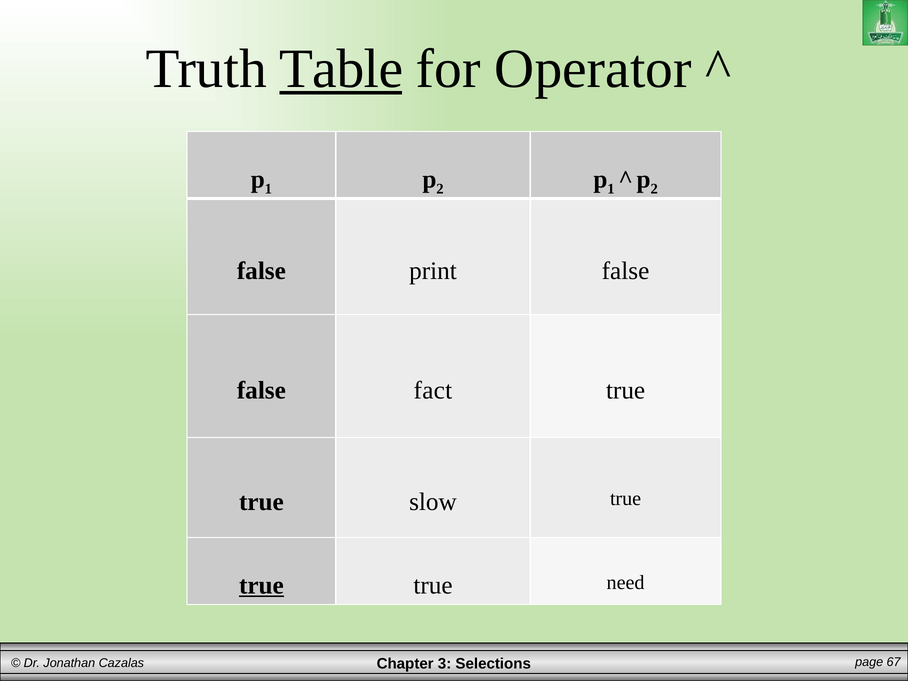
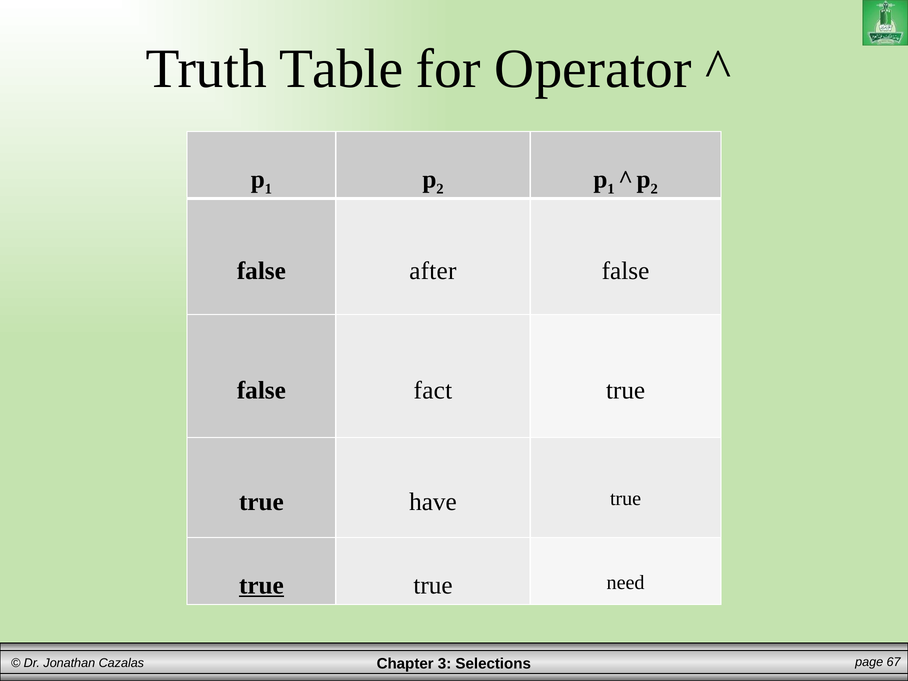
Table underline: present -> none (341, 69)
print: print -> after (433, 271)
slow: slow -> have (433, 502)
